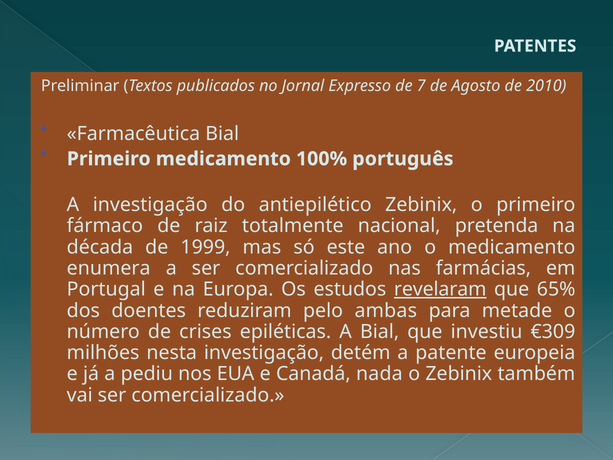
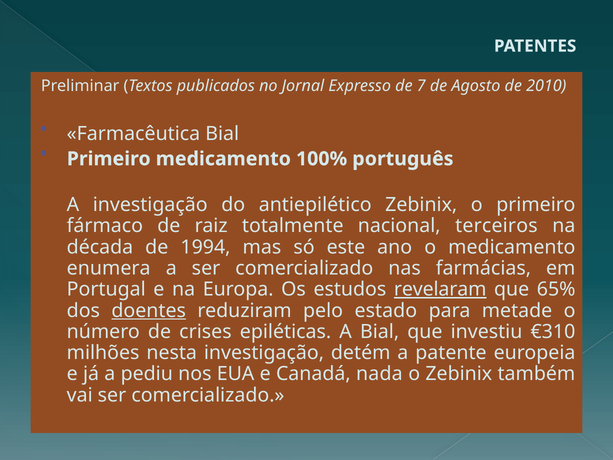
pretenda: pretenda -> terceiros (496, 226)
1999: 1999 -> 1994 (205, 247)
doentes underline: none -> present (149, 310)
ambas: ambas -> estado (386, 310)
€309: €309 -> €310 (553, 332)
